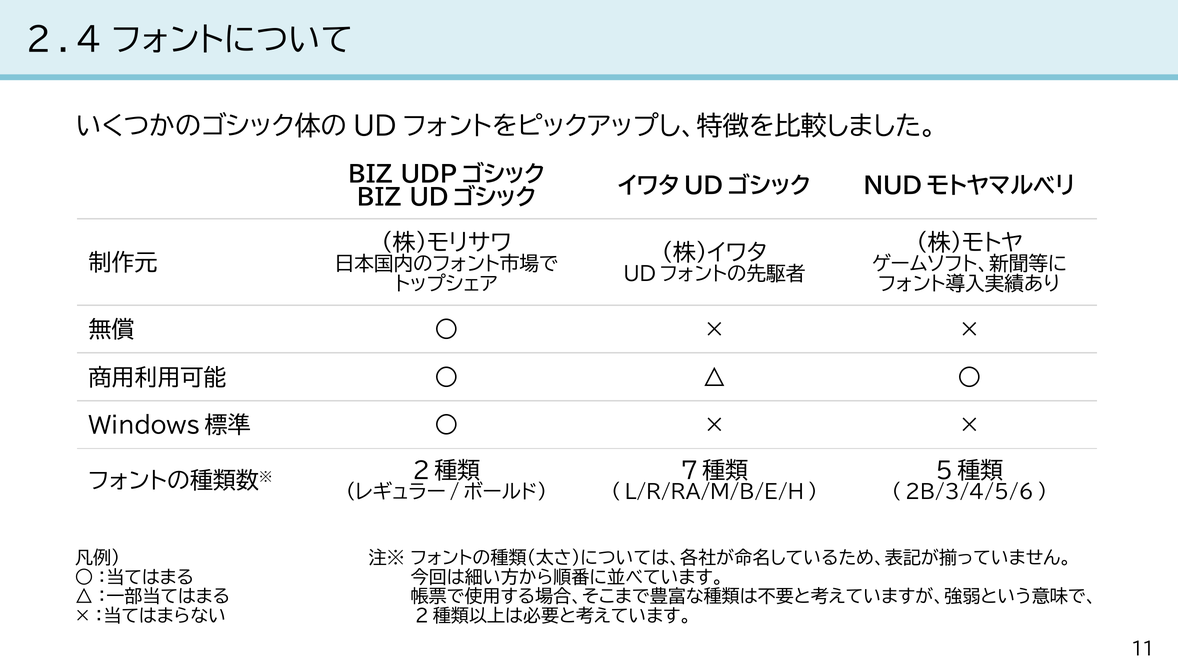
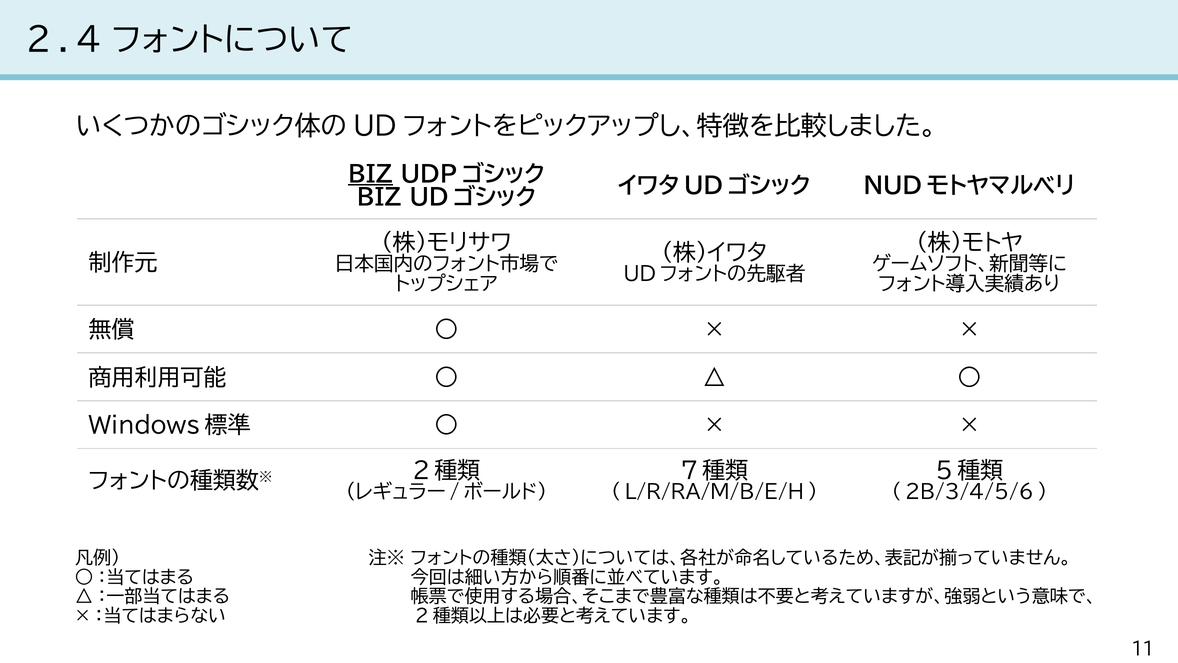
BIZ underline: none -> present (370, 175)
